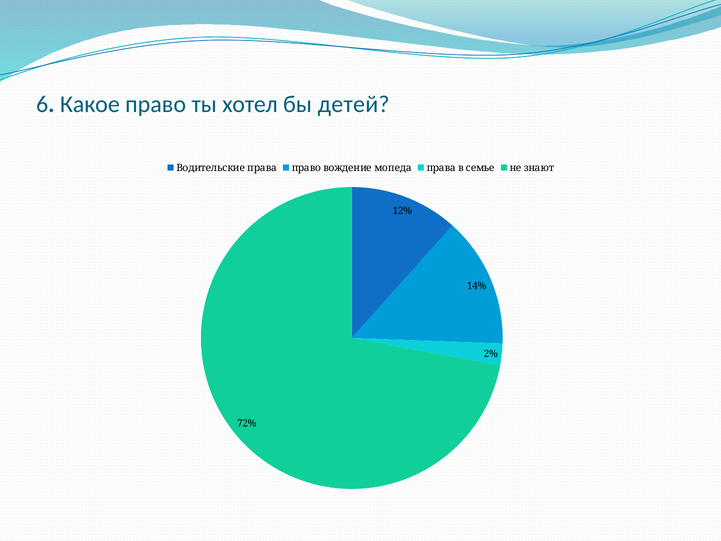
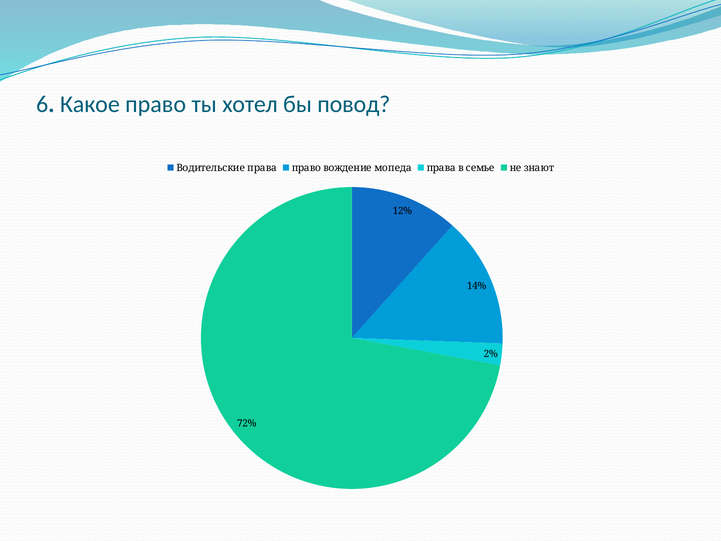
детей: детей -> повод (354, 104)
